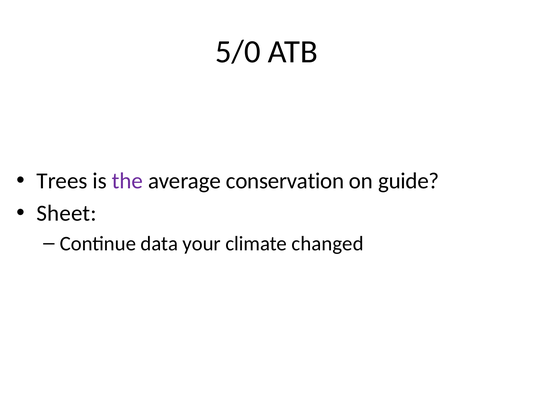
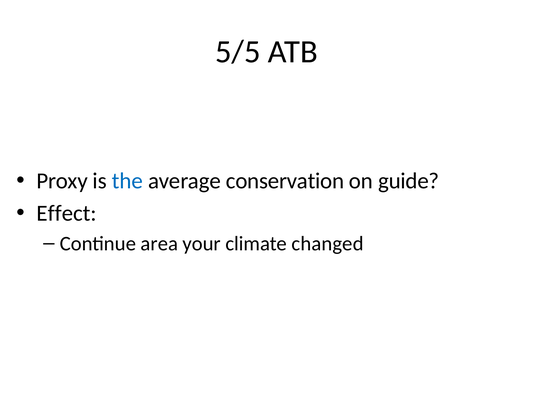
5/0: 5/0 -> 5/5 (238, 52)
Trees: Trees -> Proxy (62, 181)
the colour: purple -> blue (128, 181)
Sheet: Sheet -> Effect (67, 213)
data: data -> area (159, 243)
